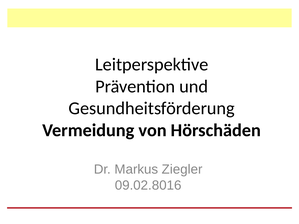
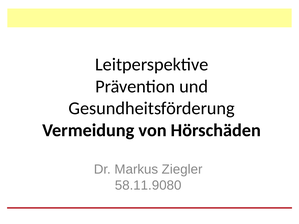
09.02.8016: 09.02.8016 -> 58.11.9080 (148, 186)
